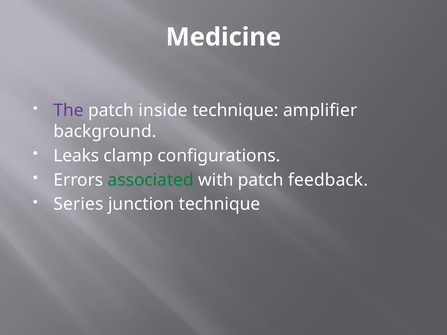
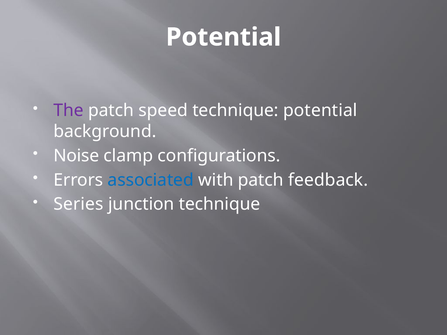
Medicine: Medicine -> Potential (223, 37)
inside: inside -> speed (163, 111)
technique amplifier: amplifier -> potential (320, 111)
Leaks: Leaks -> Noise (76, 156)
associated colour: green -> blue (151, 180)
